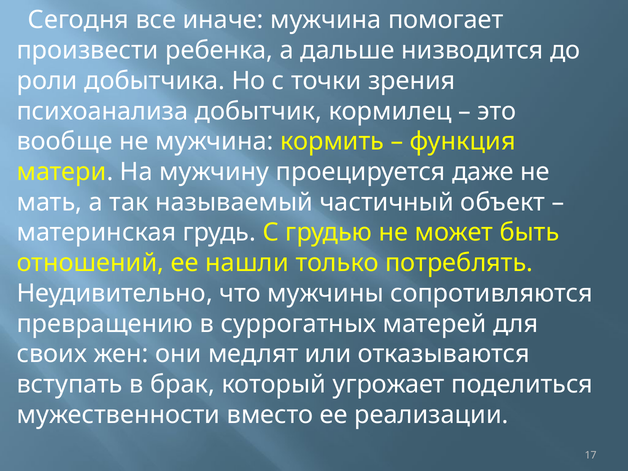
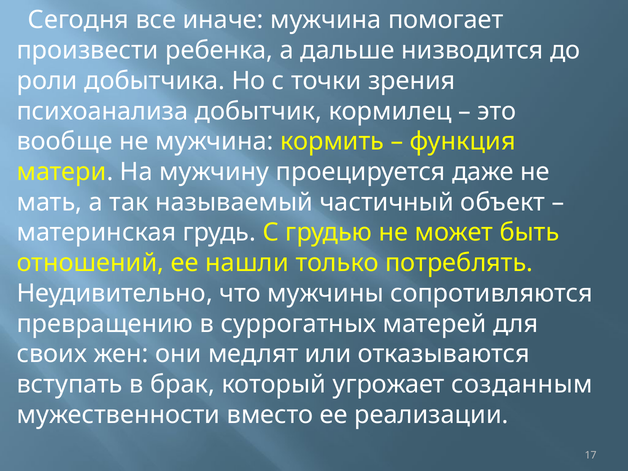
поделиться: поделиться -> созданным (522, 384)
